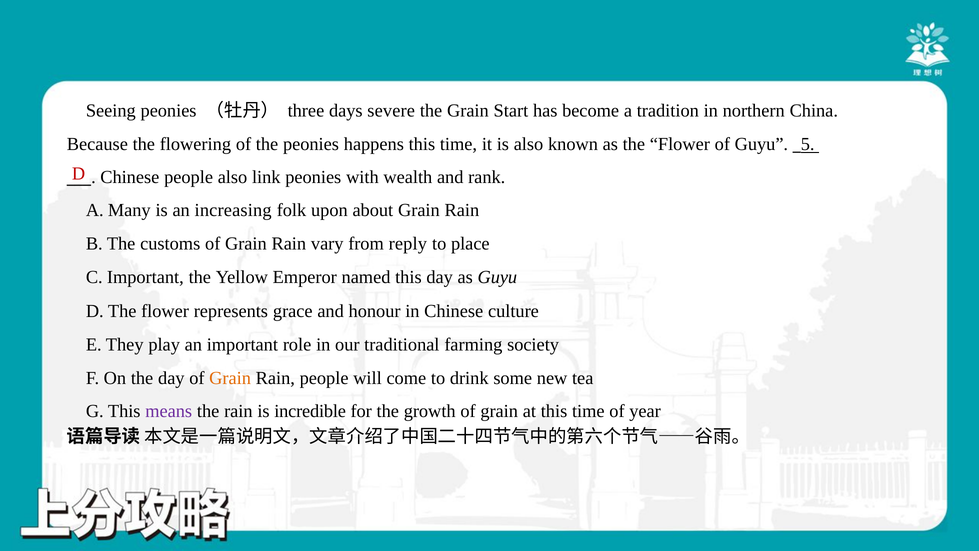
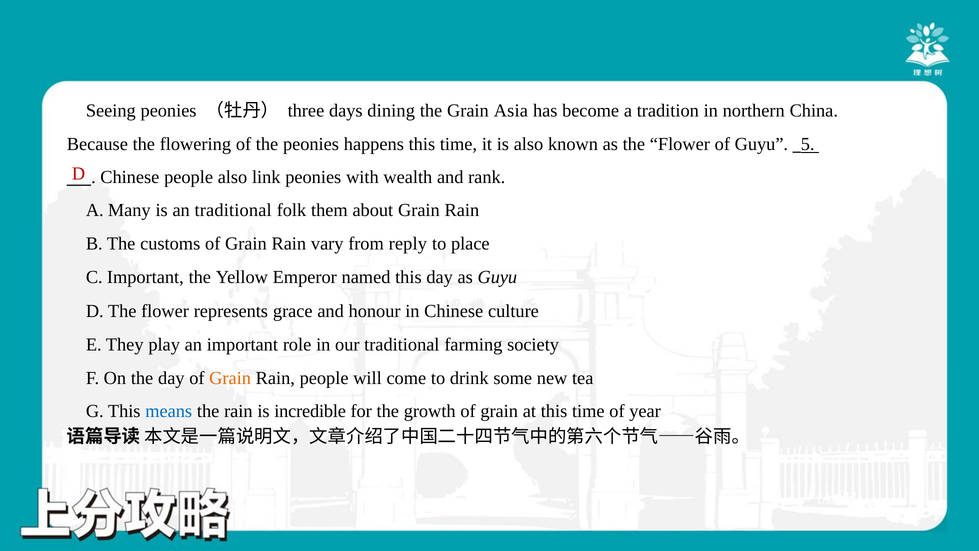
severe: severe -> dining (391, 111)
Start: Start -> Asia (511, 111)
an increasing: increasing -> traditional (233, 210)
upon: upon -> them (329, 210)
means colour: purple -> blue (169, 411)
